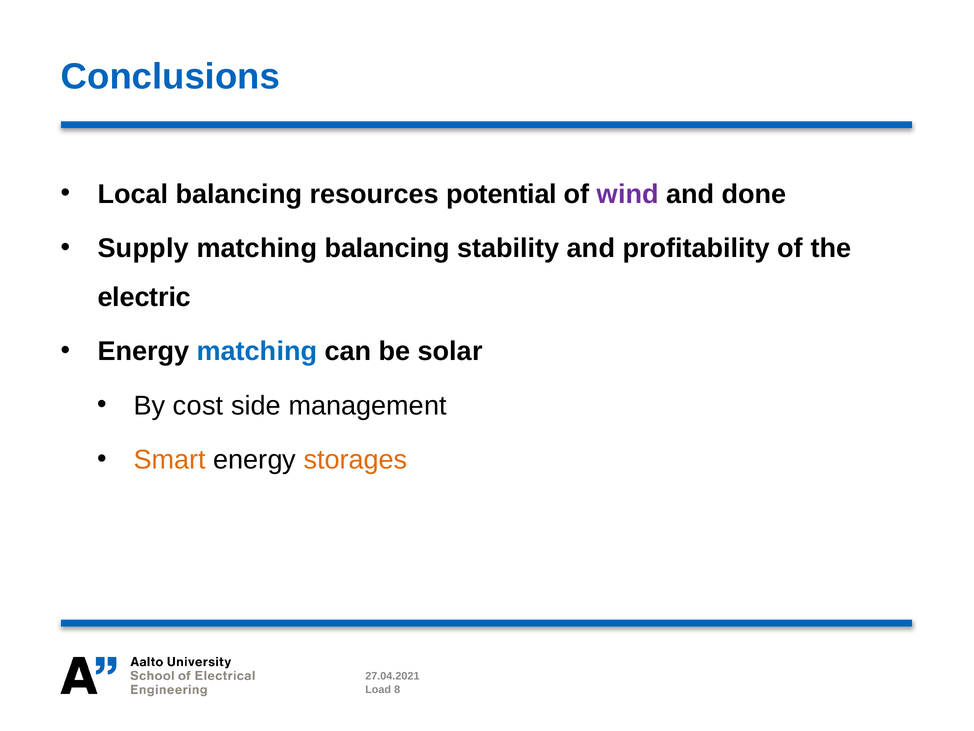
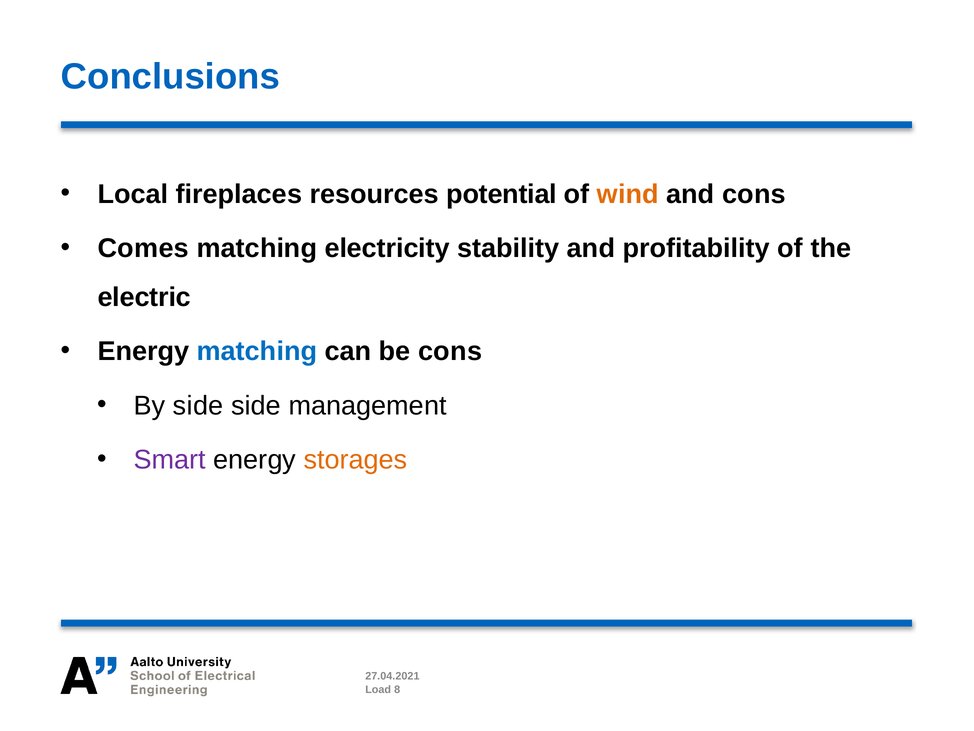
Local balancing: balancing -> fireplaces (239, 194)
wind colour: purple -> orange (628, 194)
and done: done -> cons (754, 194)
Supply: Supply -> Comes (143, 248)
matching balancing: balancing -> electricity (387, 248)
be solar: solar -> cons (450, 351)
By cost: cost -> side (198, 405)
Smart colour: orange -> purple (170, 459)
